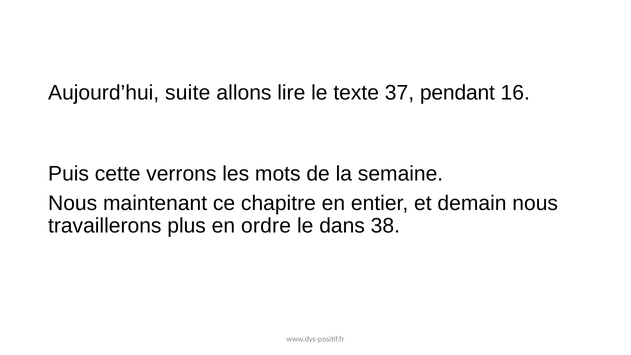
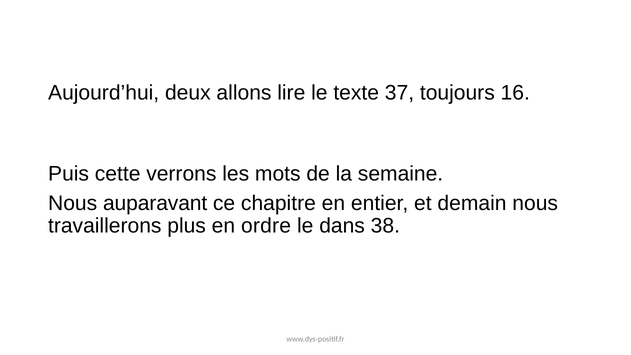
suite: suite -> deux (188, 93)
pendant: pendant -> toujours (457, 93)
maintenant: maintenant -> auparavant (155, 203)
